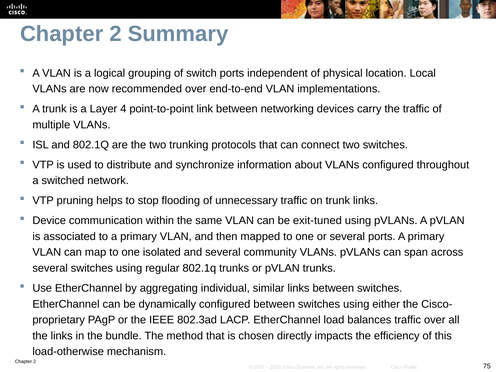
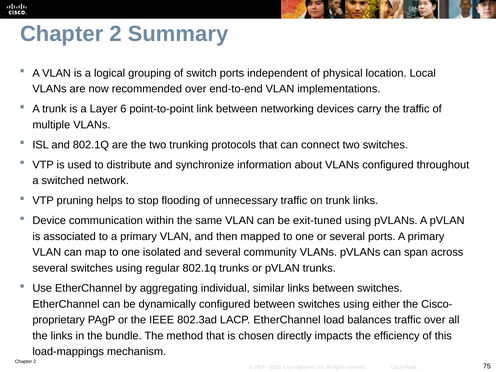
4: 4 -> 6 (123, 109)
load-otherwise: load-otherwise -> load-mappings (68, 352)
